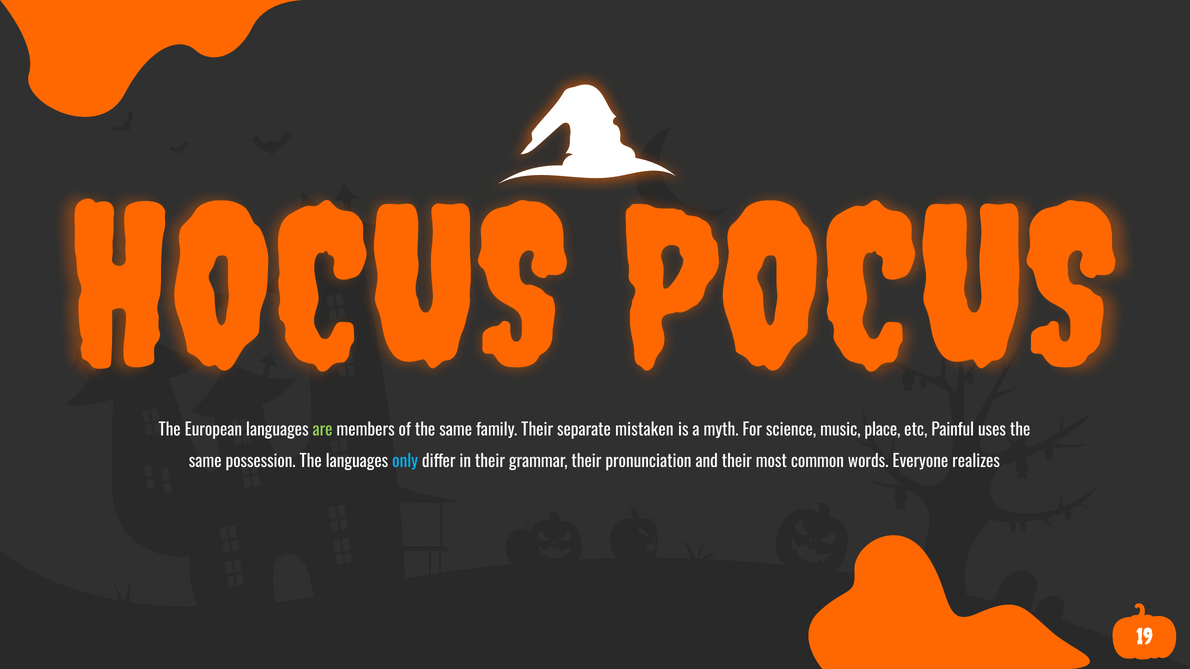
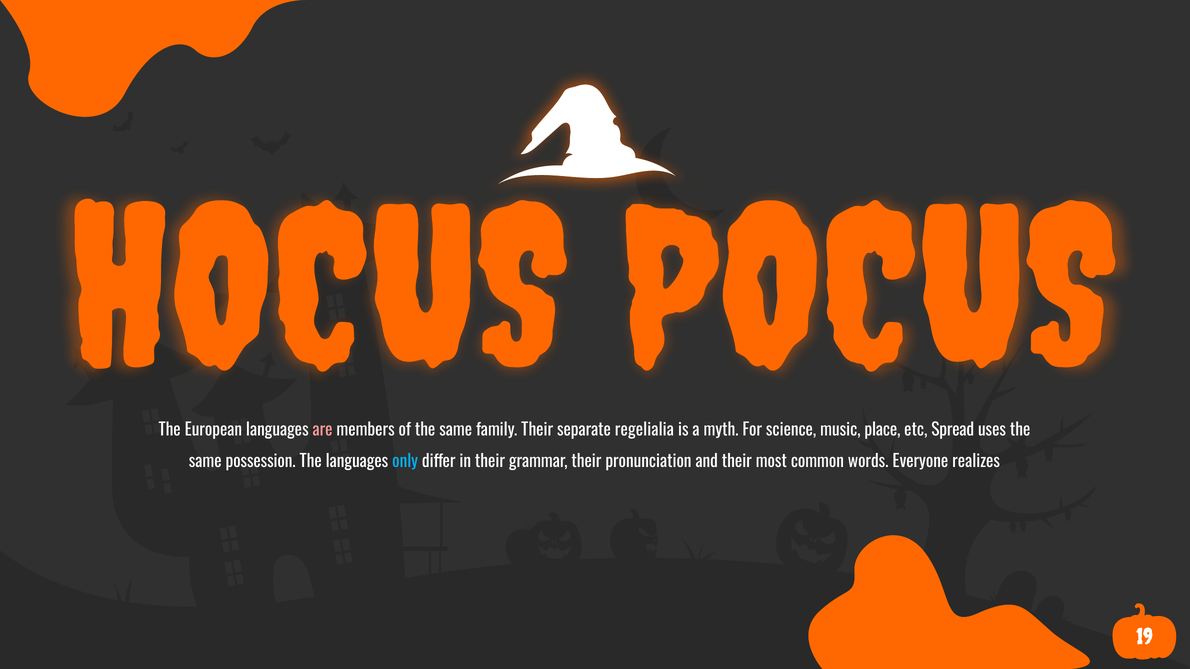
are colour: light green -> pink (323, 430)
mistaken: mistaken -> regelialia (644, 430)
Painful: Painful -> Spread (953, 430)
